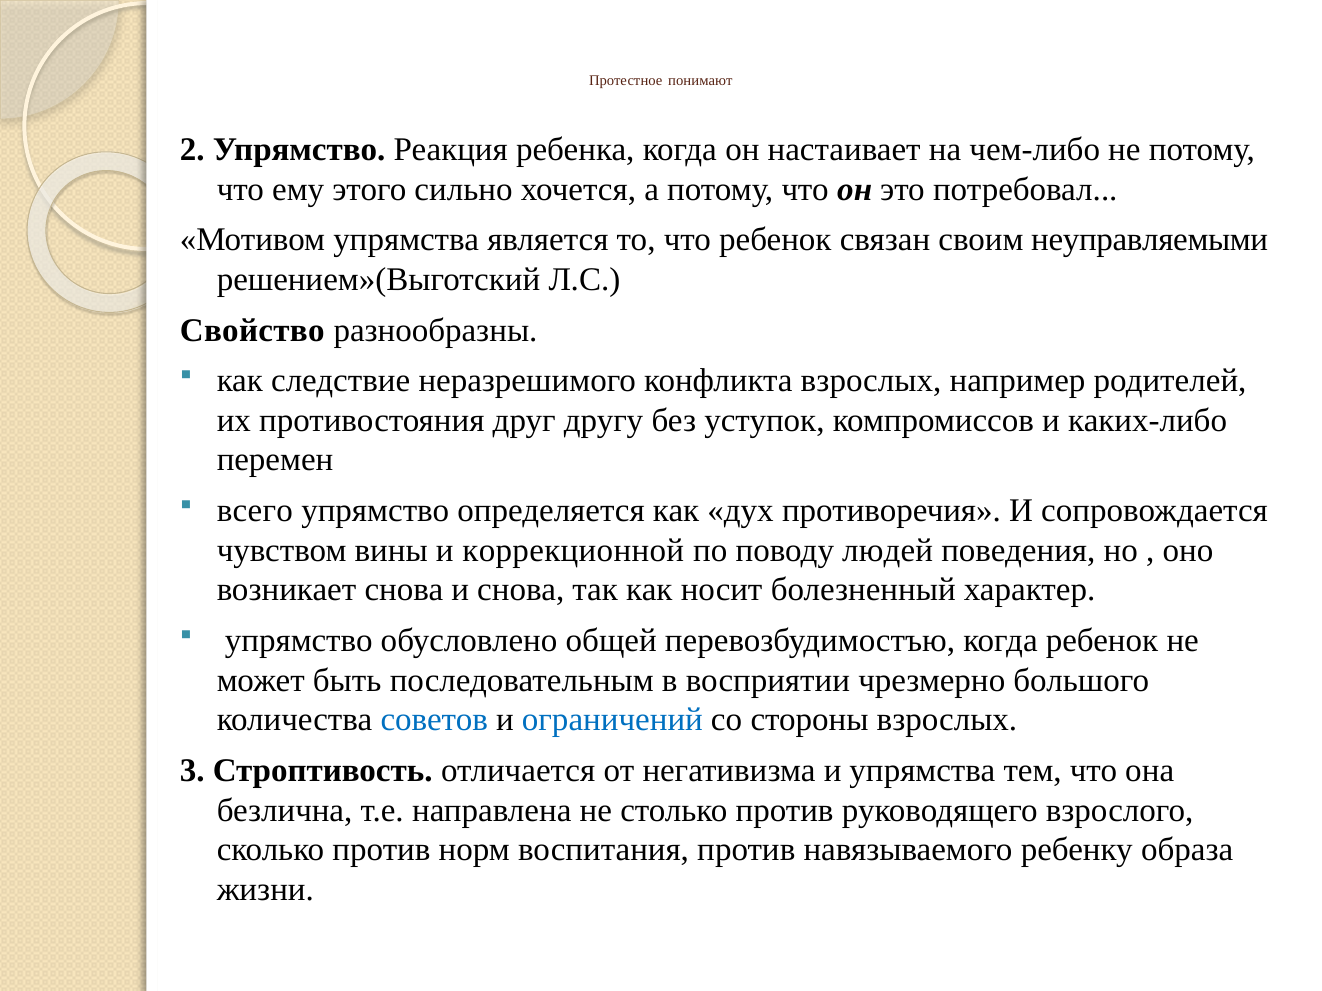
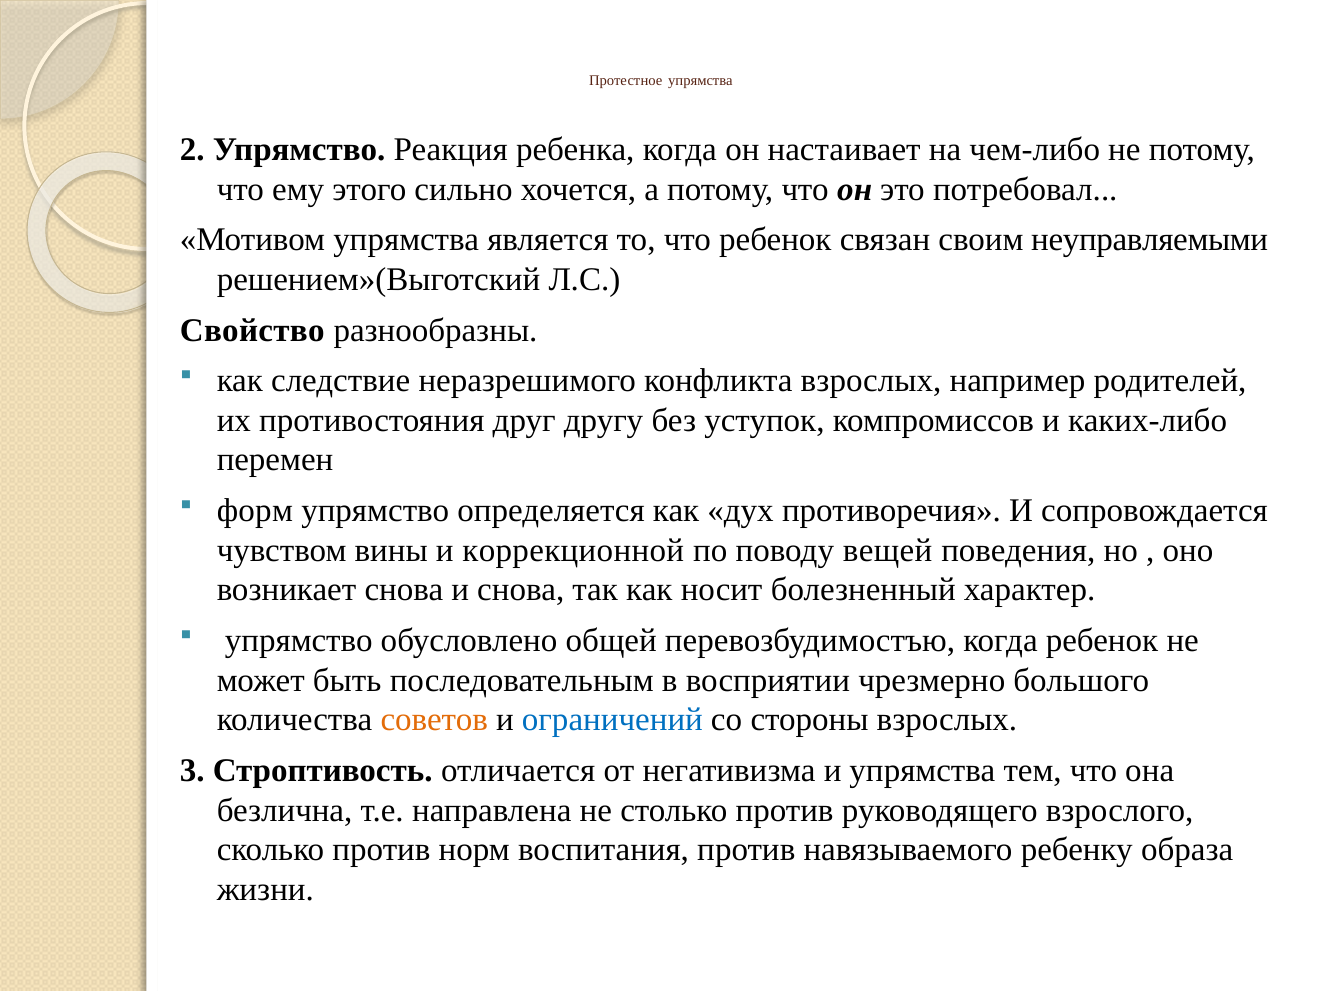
Протестное понимают: понимают -> упрямства (700, 81)
всего: всего -> форм (255, 511)
людей: людей -> вещей (888, 551)
советов colour: blue -> orange (434, 720)
